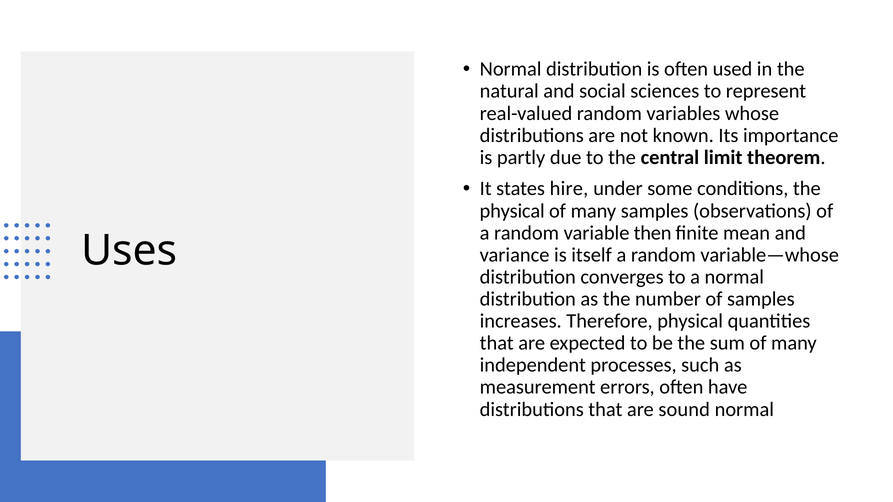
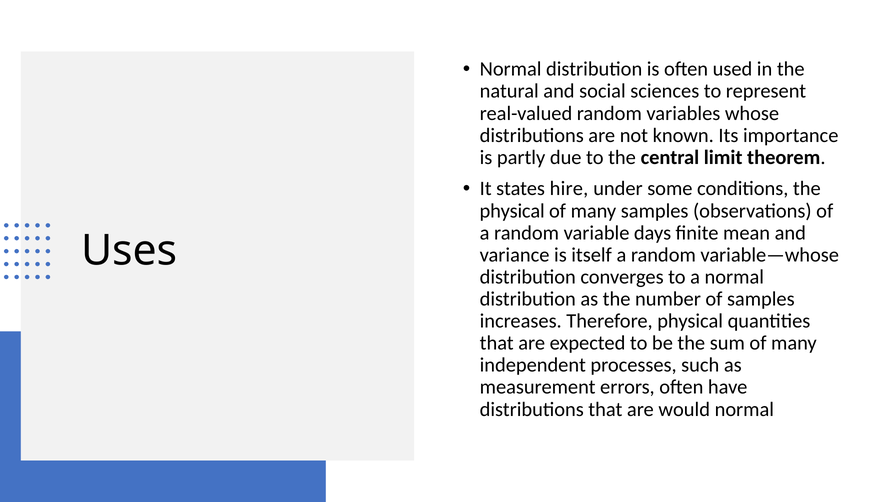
then: then -> days (653, 233)
sound: sound -> would (684, 410)
